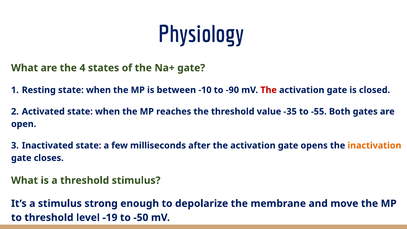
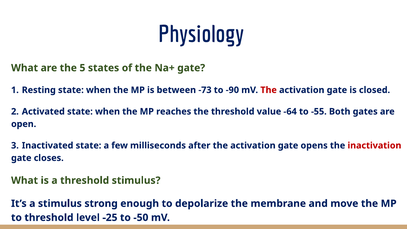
4: 4 -> 5 (82, 68)
-10: -10 -> -73 (205, 90)
-35: -35 -> -64 (290, 112)
inactivation colour: orange -> red (374, 145)
-19: -19 -> -25 (110, 218)
